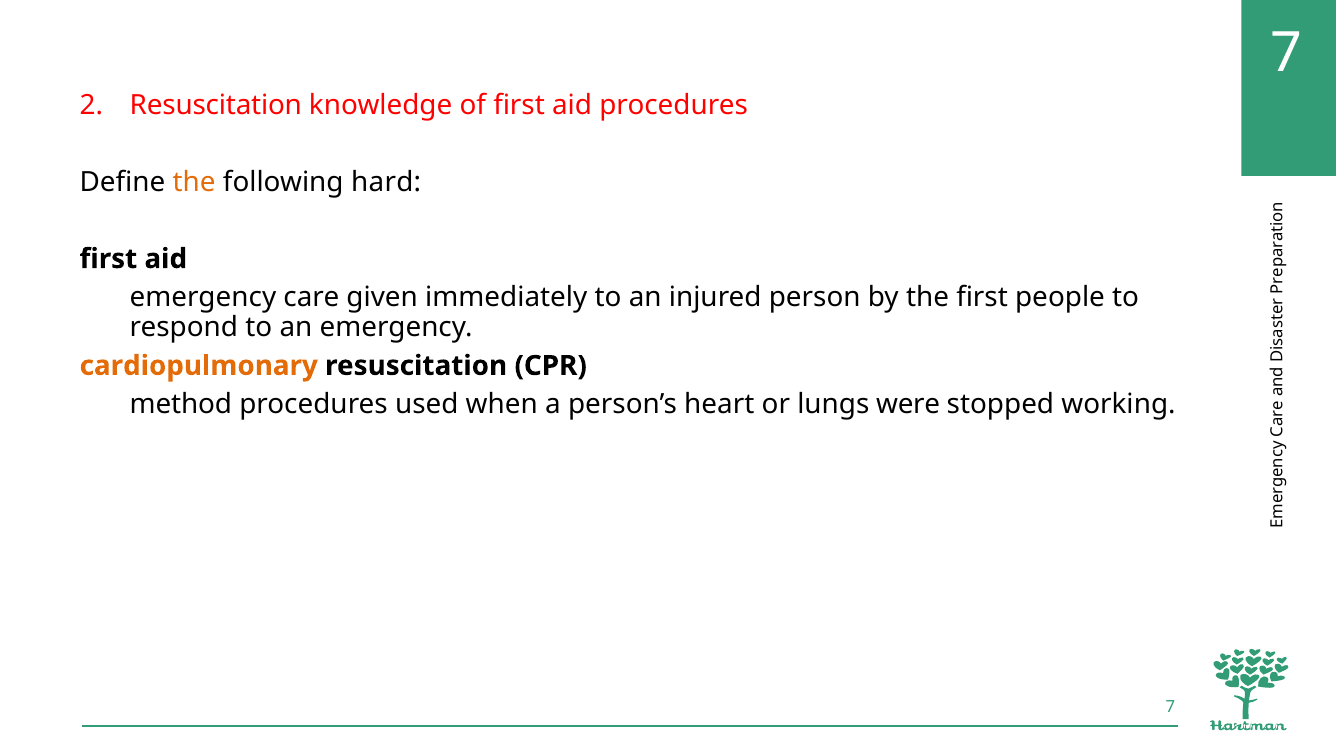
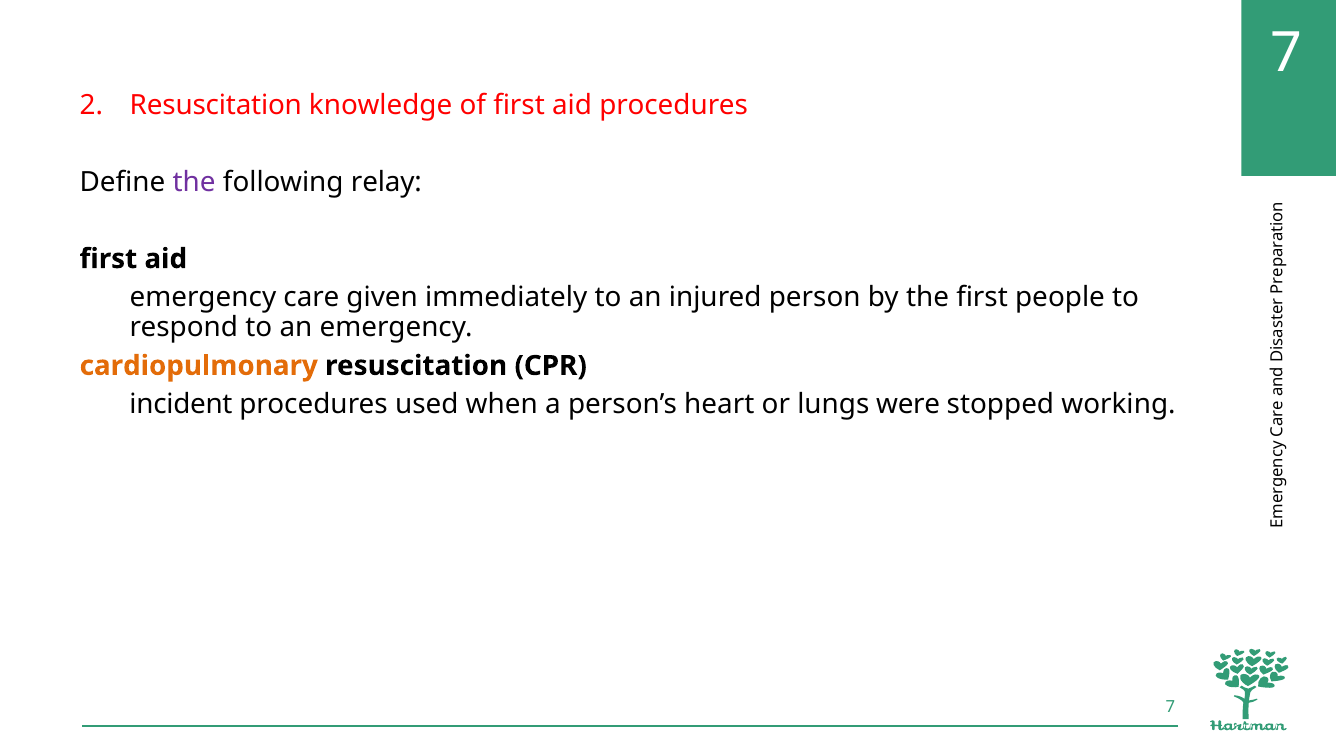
the colour: orange -> purple (194, 182)
hard: hard -> relay (386, 182)
method: method -> incident (181, 404)
